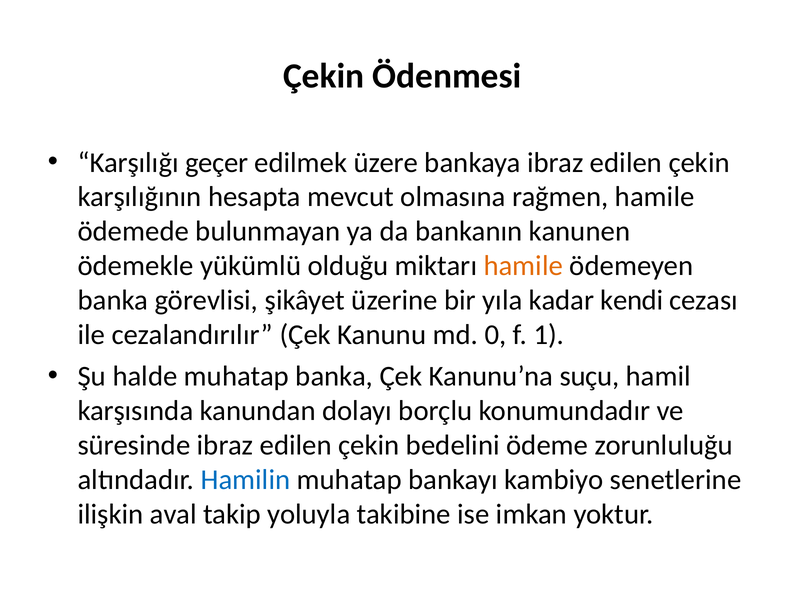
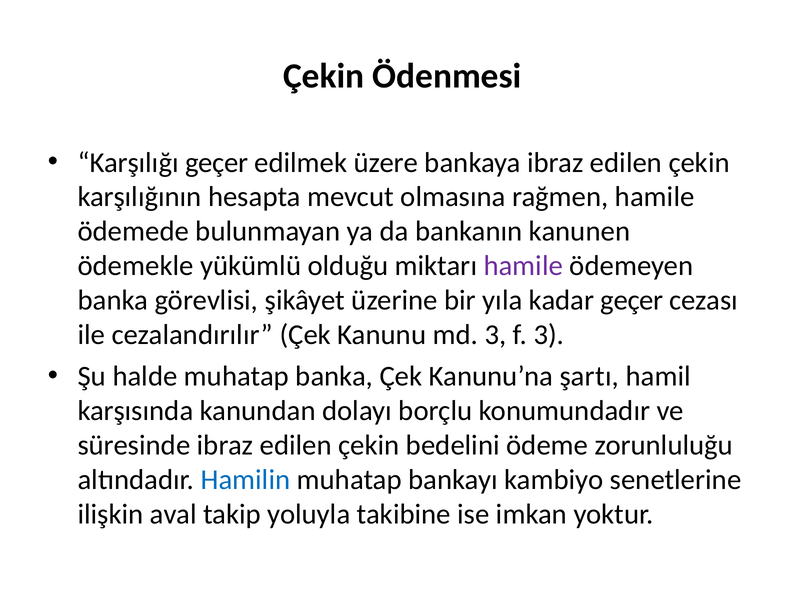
hamile colour: orange -> purple (523, 266)
kadar kendi: kendi -> geçer (632, 301)
md 0: 0 -> 3 (495, 335)
f 1: 1 -> 3 (549, 335)
suçu: suçu -> şartı (589, 377)
